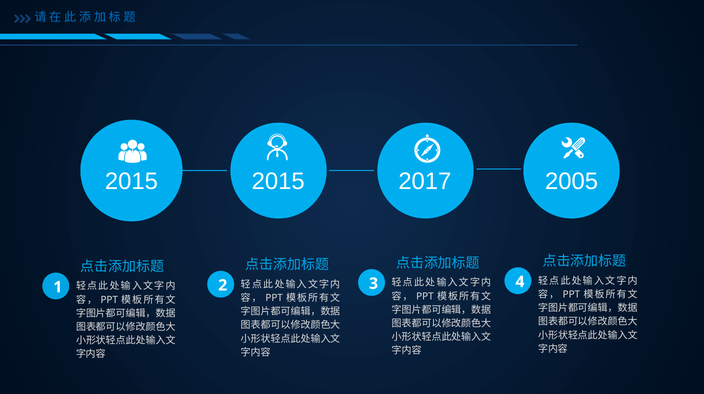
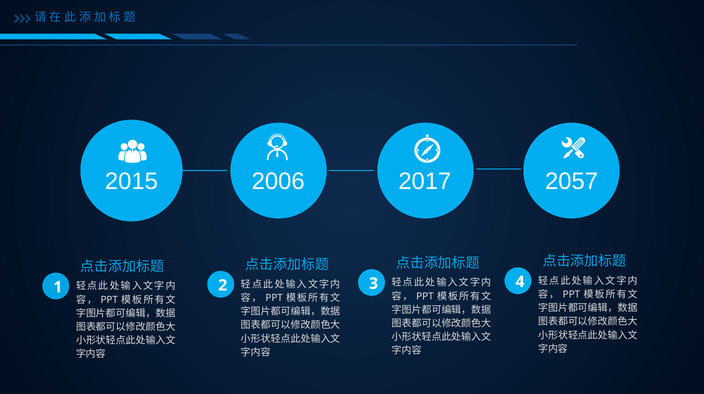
2015 2015: 2015 -> 2006 (278, 181)
2005: 2005 -> 2057 (572, 181)
